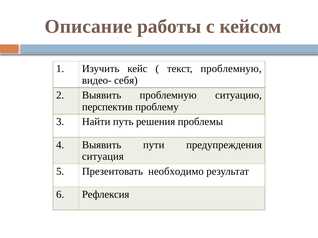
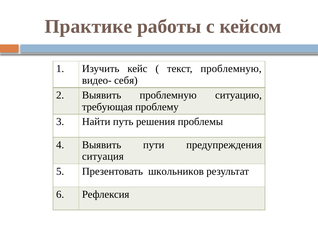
Описание: Описание -> Практике (88, 27)
перспектив: перспектив -> требующая (107, 107)
необходимо: необходимо -> школьников (176, 172)
